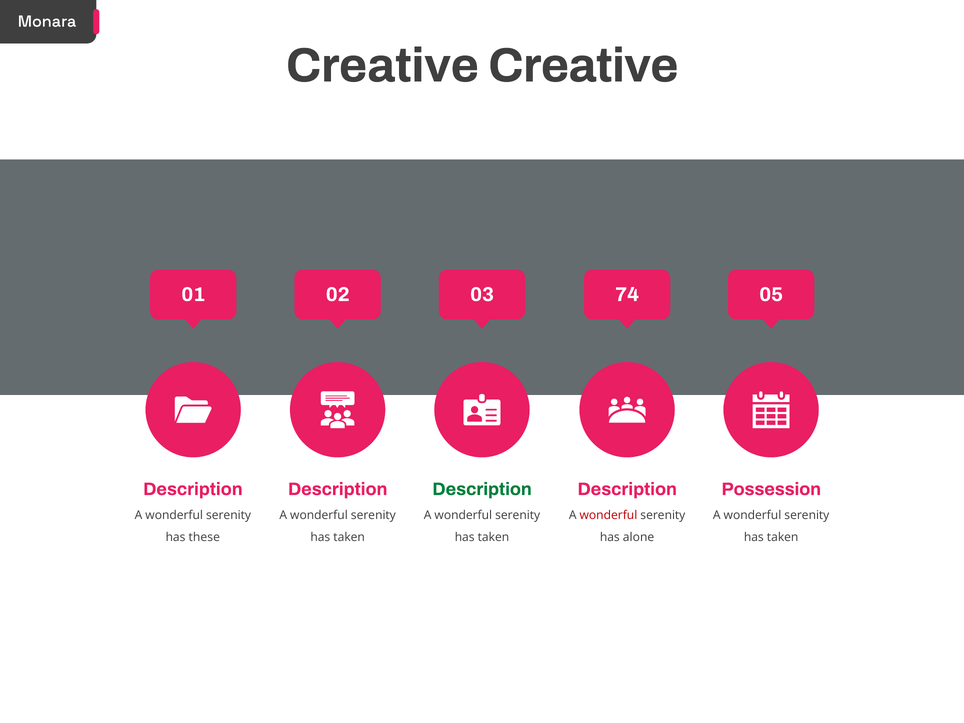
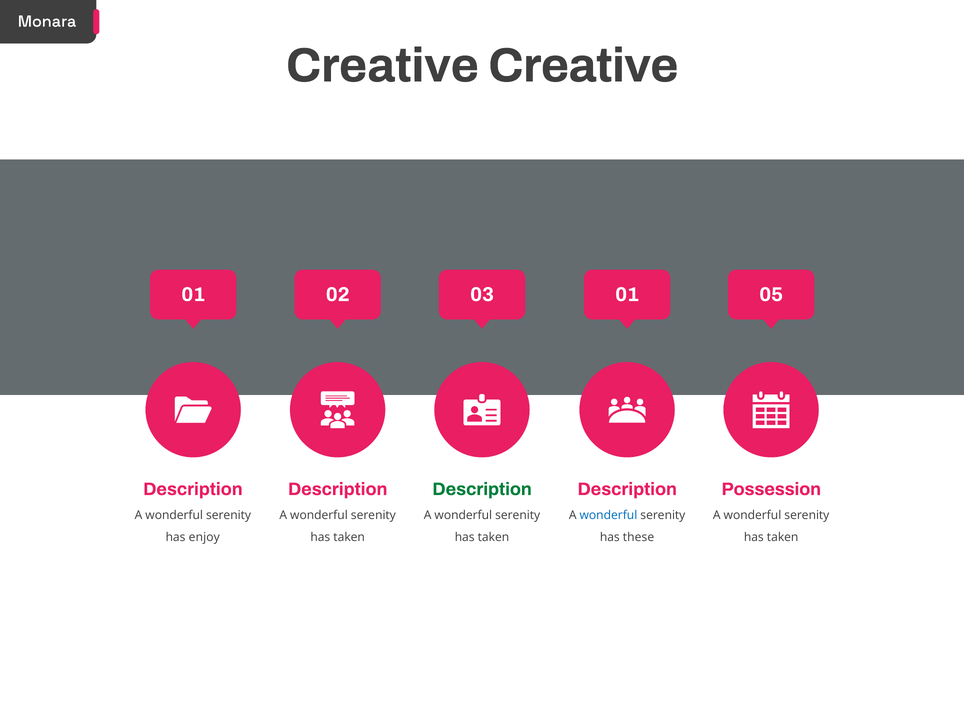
01 74: 74 -> 01 (627, 294)
wonderful colour: red -> blue (608, 515)
these: these -> enjoy (204, 537)
alone: alone -> these (639, 537)
